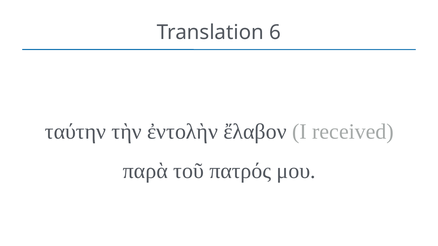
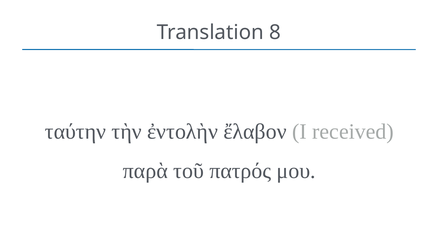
6: 6 -> 8 (275, 33)
